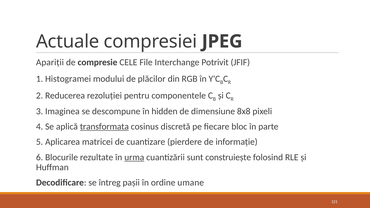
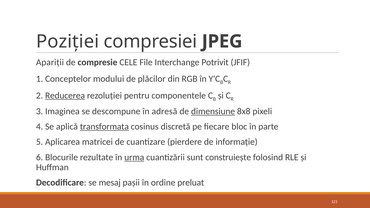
Actuale: Actuale -> Poziției (68, 41)
Histogramei: Histogramei -> Conceptelor (68, 79)
Reducerea underline: none -> present (65, 96)
hidden: hidden -> adresă (164, 111)
dimensiune underline: none -> present (213, 111)
întreg: întreg -> mesaj (110, 183)
umane: umane -> preluat (191, 183)
